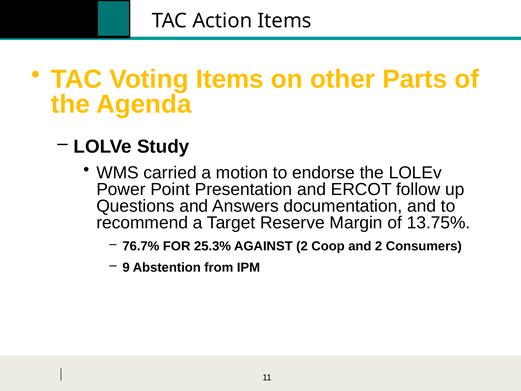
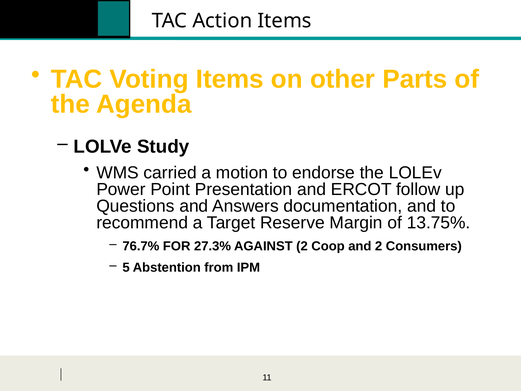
25.3%: 25.3% -> 27.3% (212, 246)
9: 9 -> 5 (126, 267)
